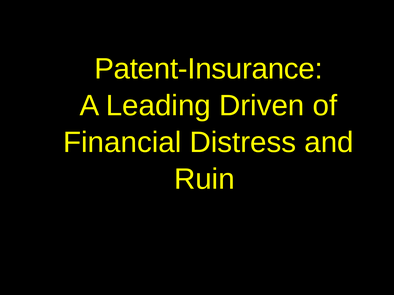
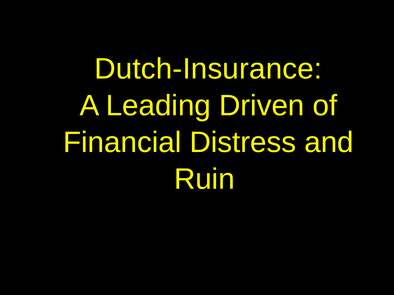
Patent-Insurance: Patent-Insurance -> Dutch-Insurance (208, 69)
